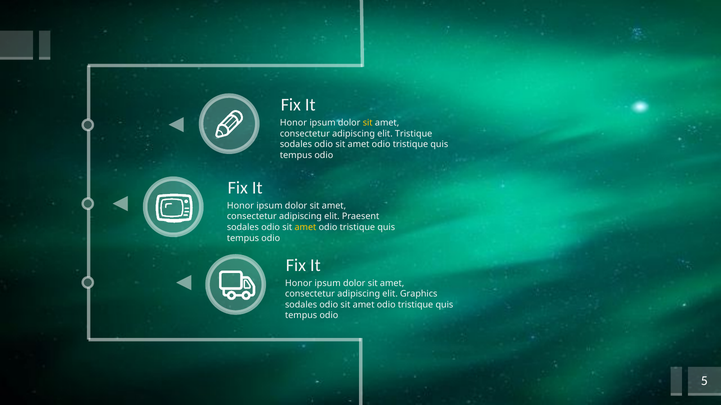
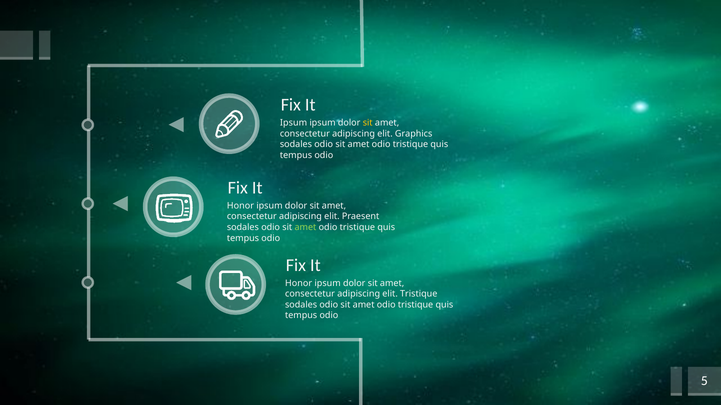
Honor: Honor -> Ipsum (294, 123)
elit Tristique: Tristique -> Graphics (414, 134)
amet colour: yellow -> light green (305, 228)
elit Graphics: Graphics -> Tristique (419, 294)
